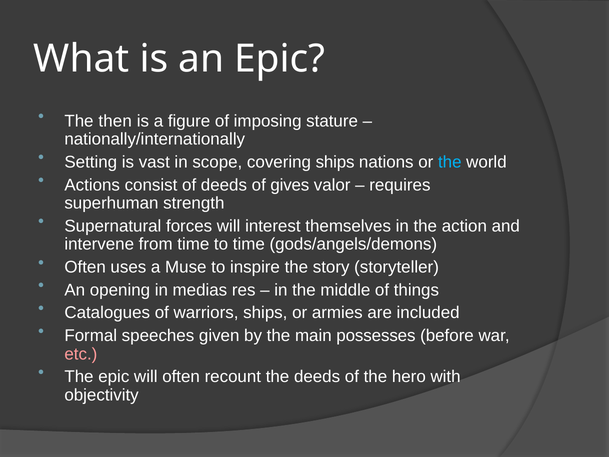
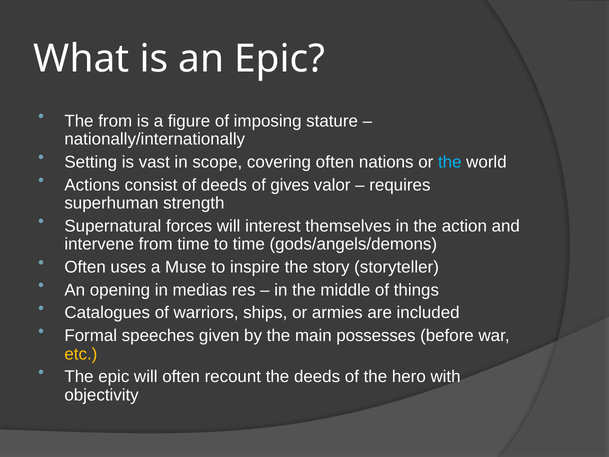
The then: then -> from (115, 121)
covering ships: ships -> often (335, 162)
etc colour: pink -> yellow (81, 354)
